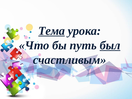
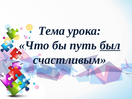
Тема underline: present -> none (52, 31)
